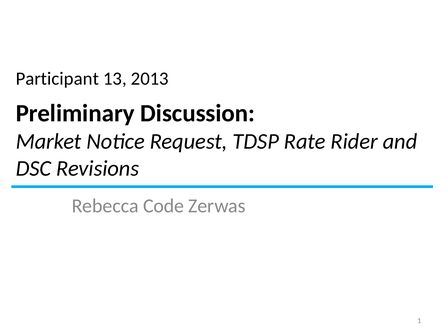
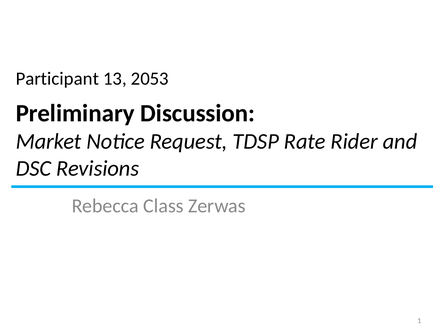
2013: 2013 -> 2053 (150, 79)
Code: Code -> Class (163, 206)
